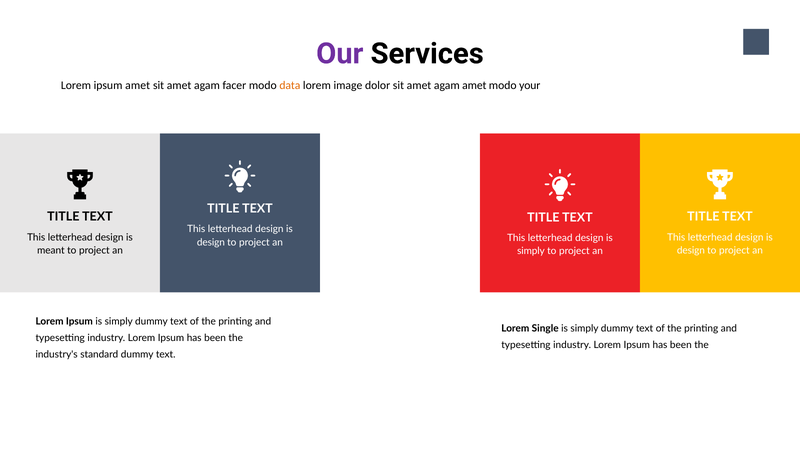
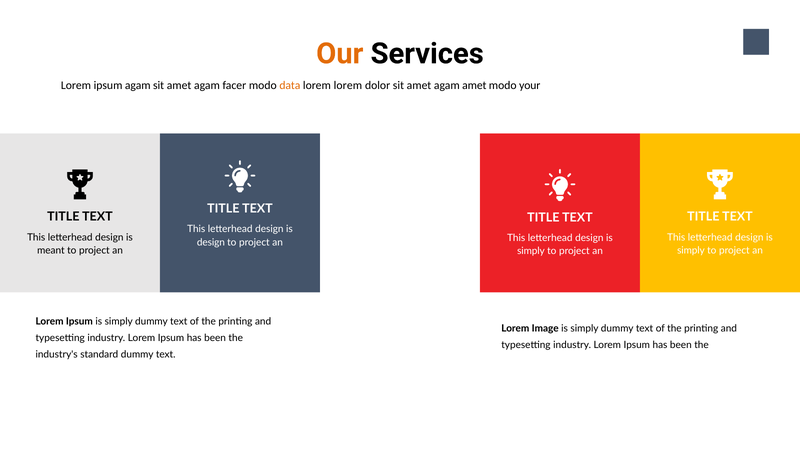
Our colour: purple -> orange (340, 54)
ipsum amet: amet -> agam (138, 85)
lorem image: image -> lorem (348, 85)
design: design -> simply (691, 251)
Single: Single -> Image (545, 328)
